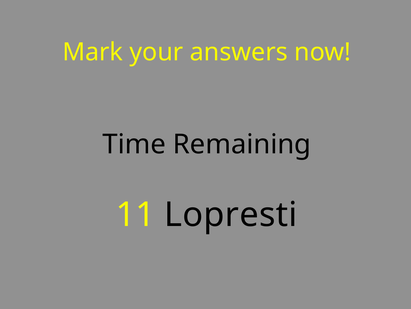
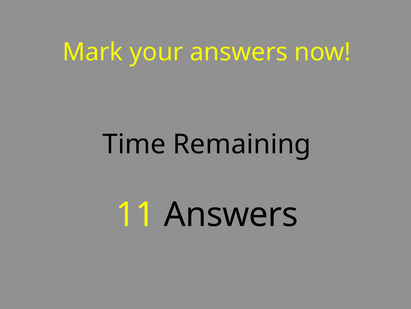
11 Lopresti: Lopresti -> Answers (231, 214)
